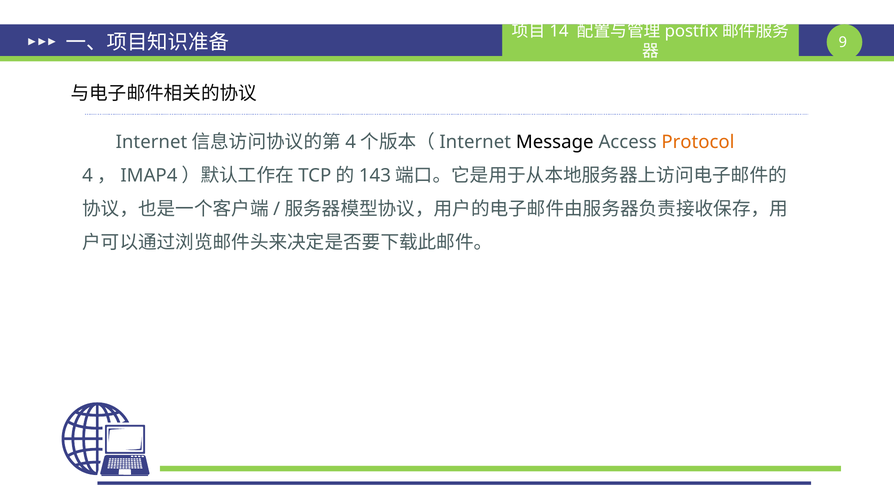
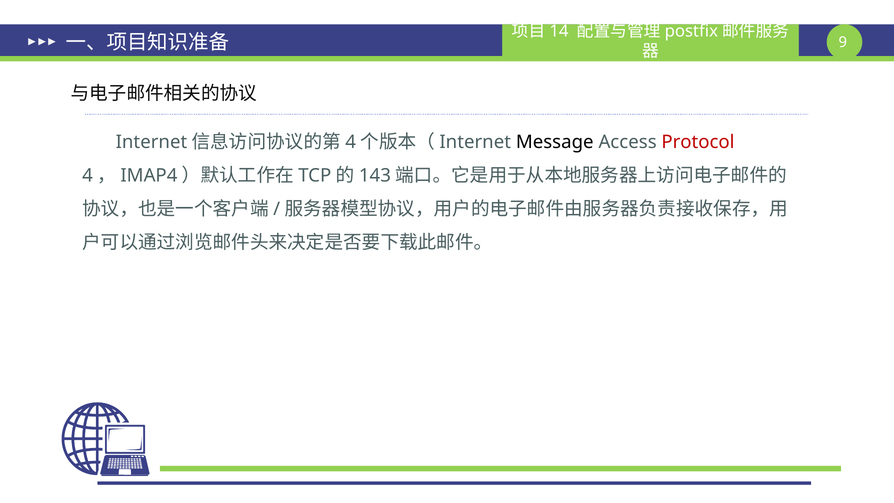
Protocol colour: orange -> red (698, 142)
